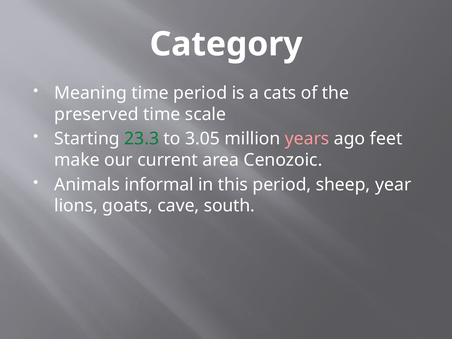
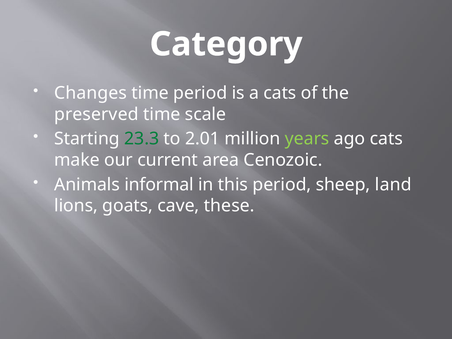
Meaning: Meaning -> Changes (91, 93)
3.05: 3.05 -> 2.01 (202, 139)
years colour: pink -> light green (307, 139)
ago feet: feet -> cats (386, 139)
year: year -> land (393, 185)
south: south -> these (229, 206)
